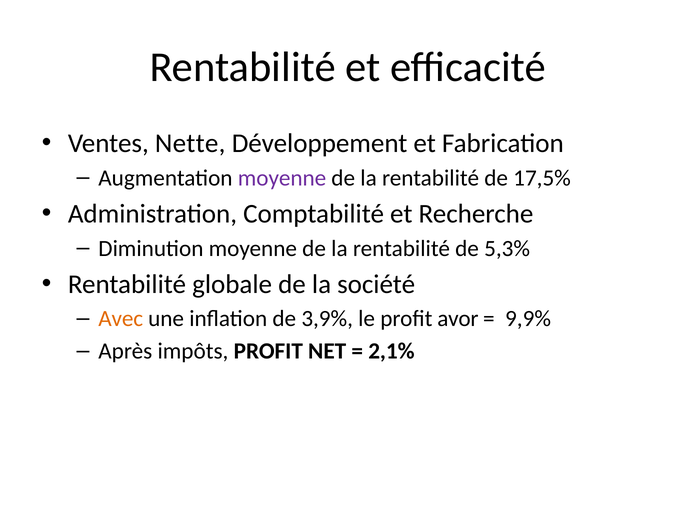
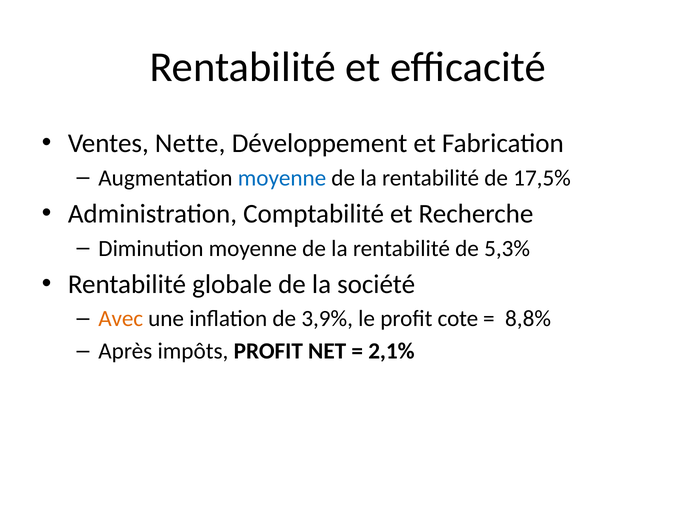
moyenne colour: purple -> blue (282, 178)
avor: avor -> cote (458, 319)
9,9%: 9,9% -> 8,8% (528, 319)
